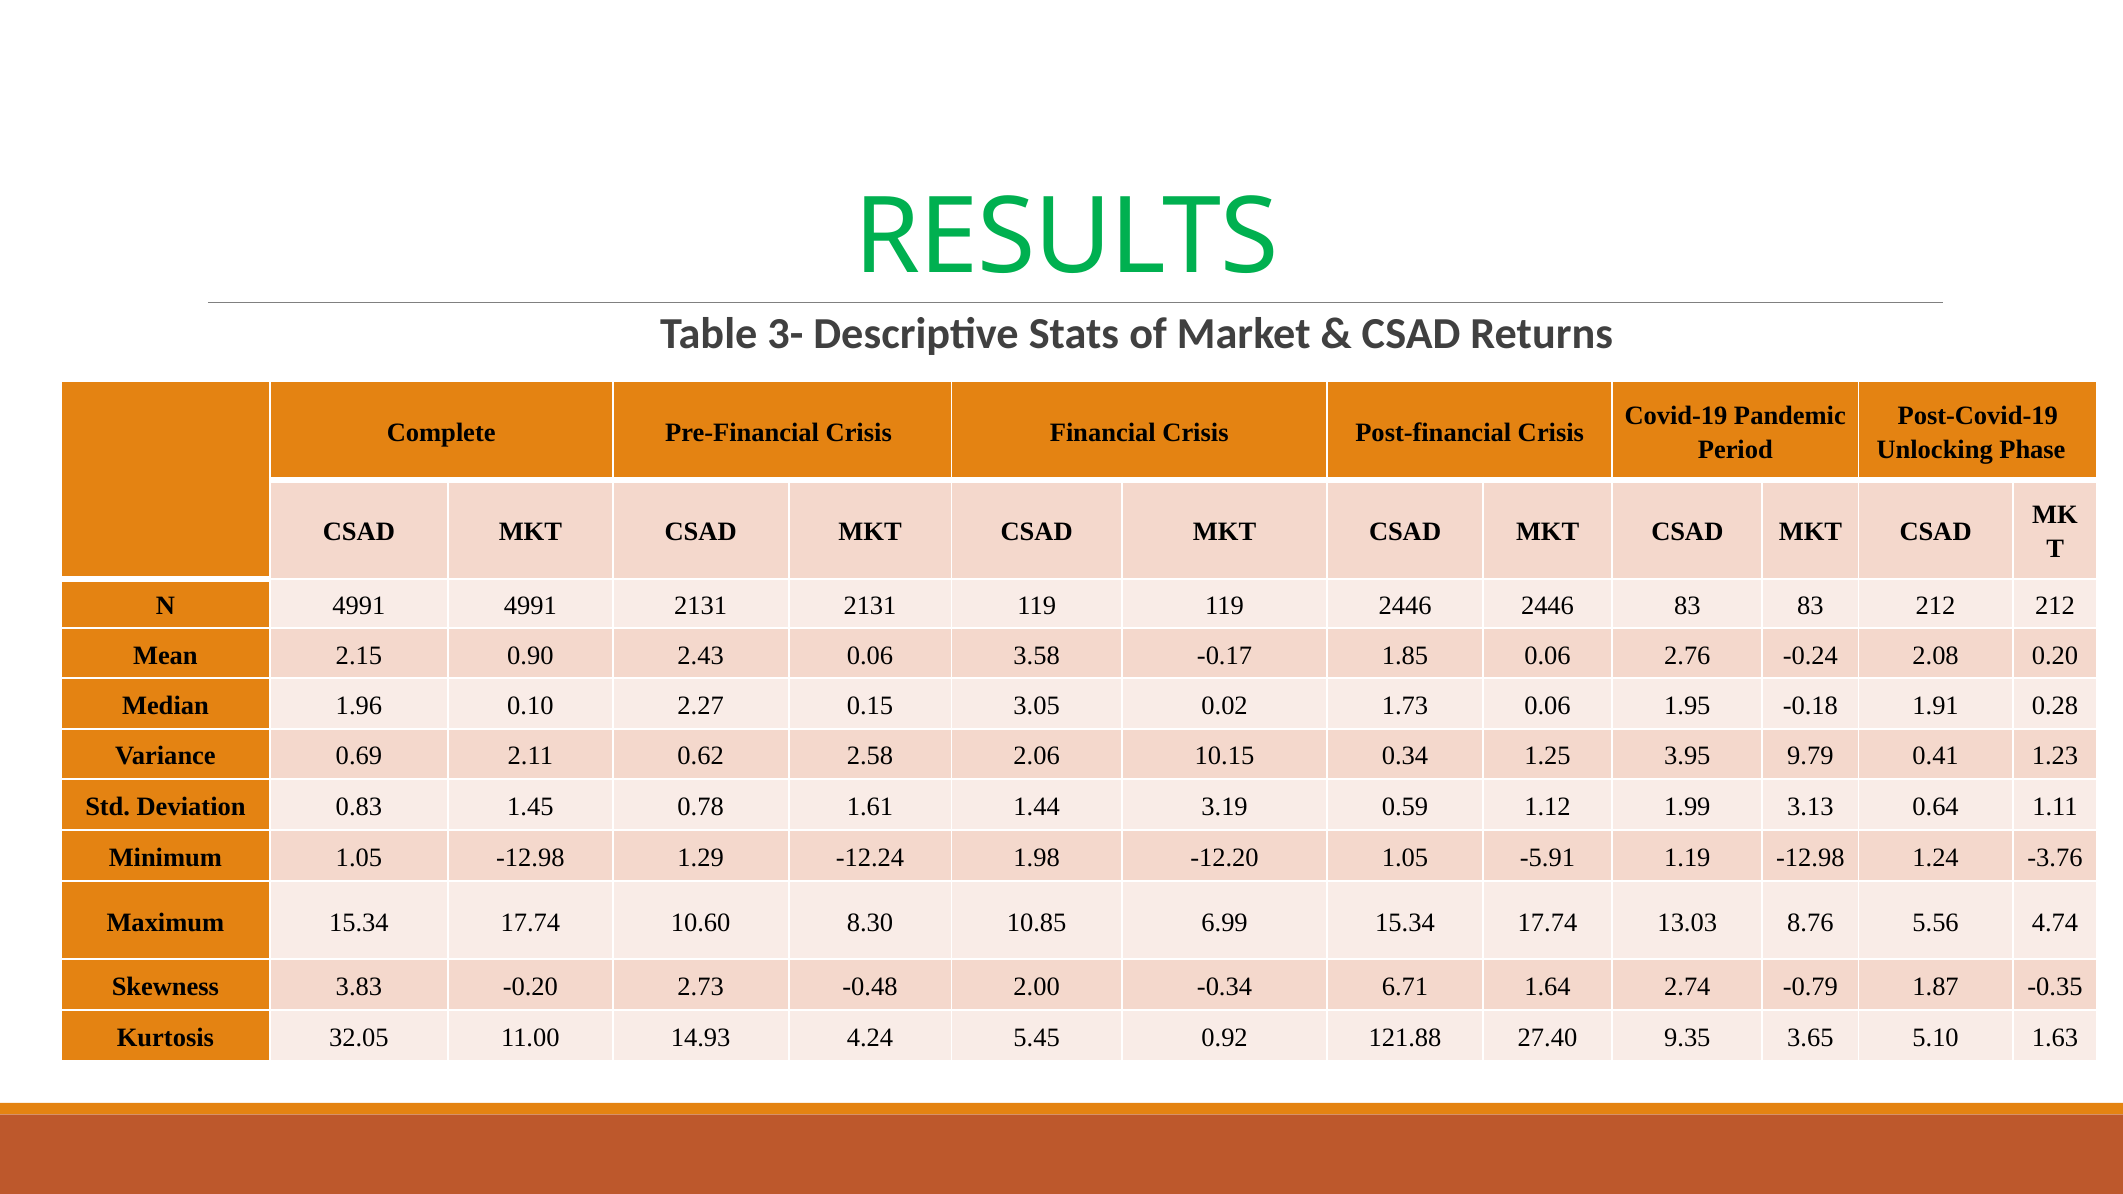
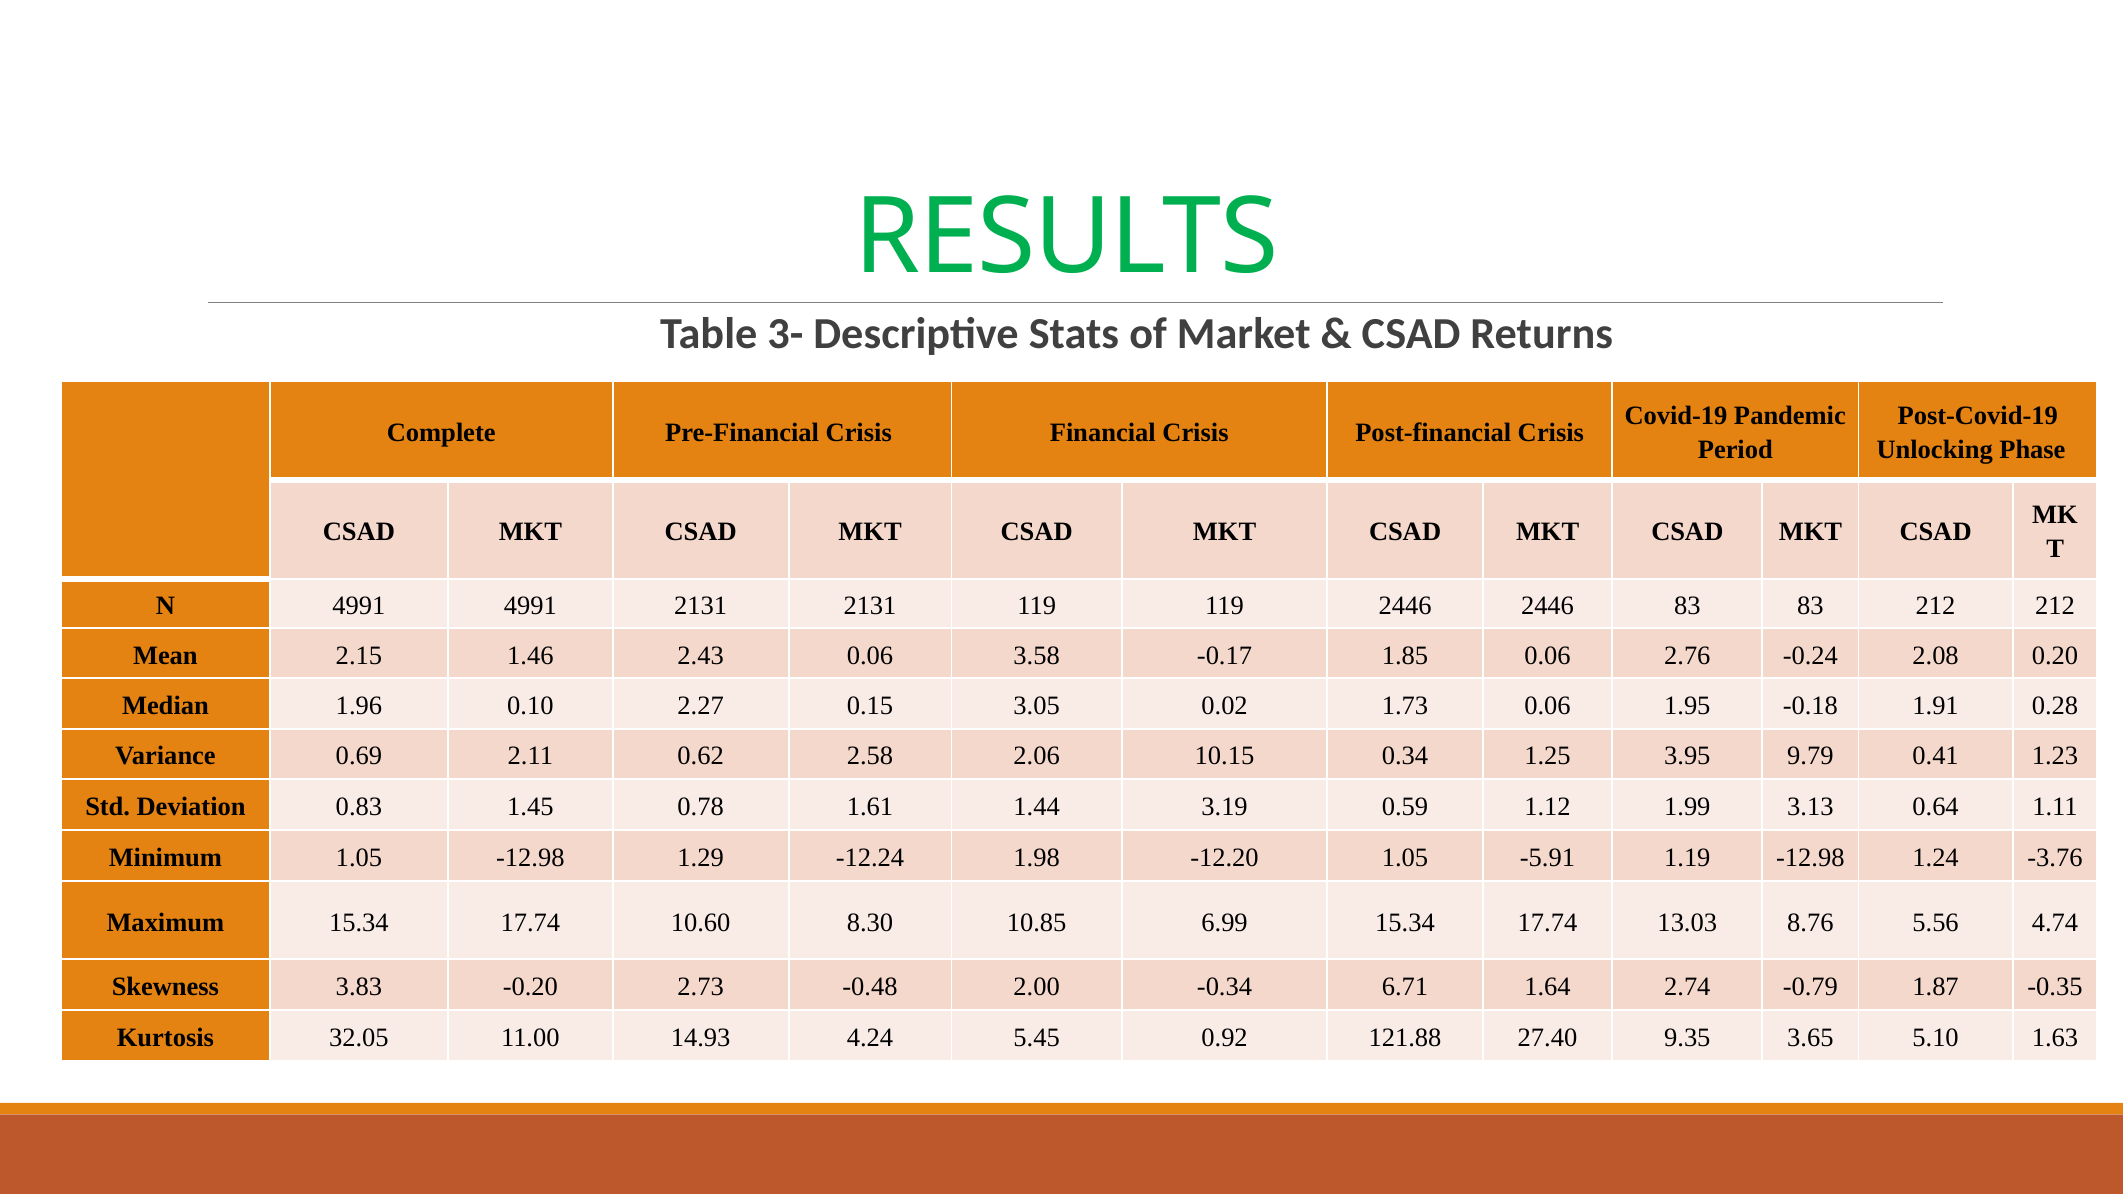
0.90: 0.90 -> 1.46 (530, 655)
